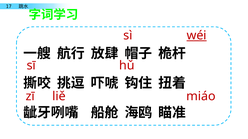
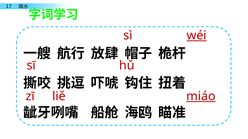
miáo underline: none -> present (201, 97)
